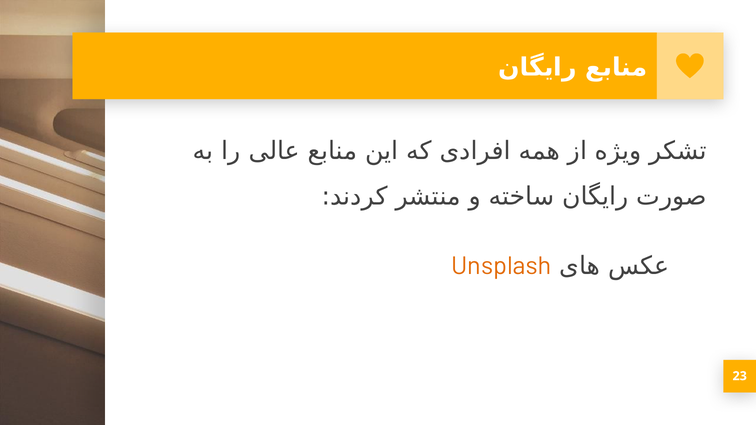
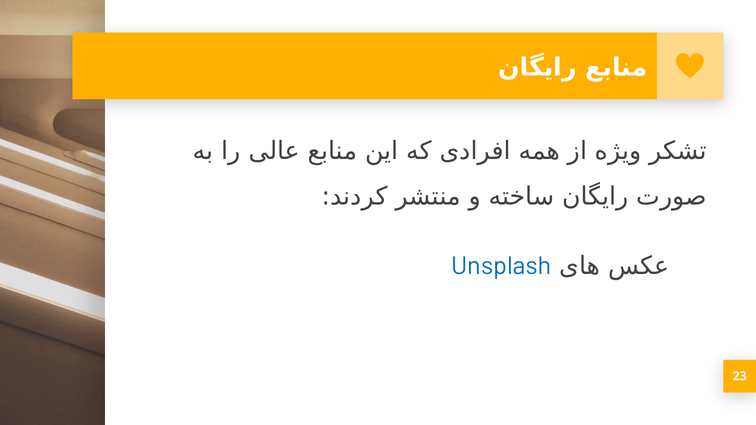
Unsplash colour: orange -> blue (501, 266)
